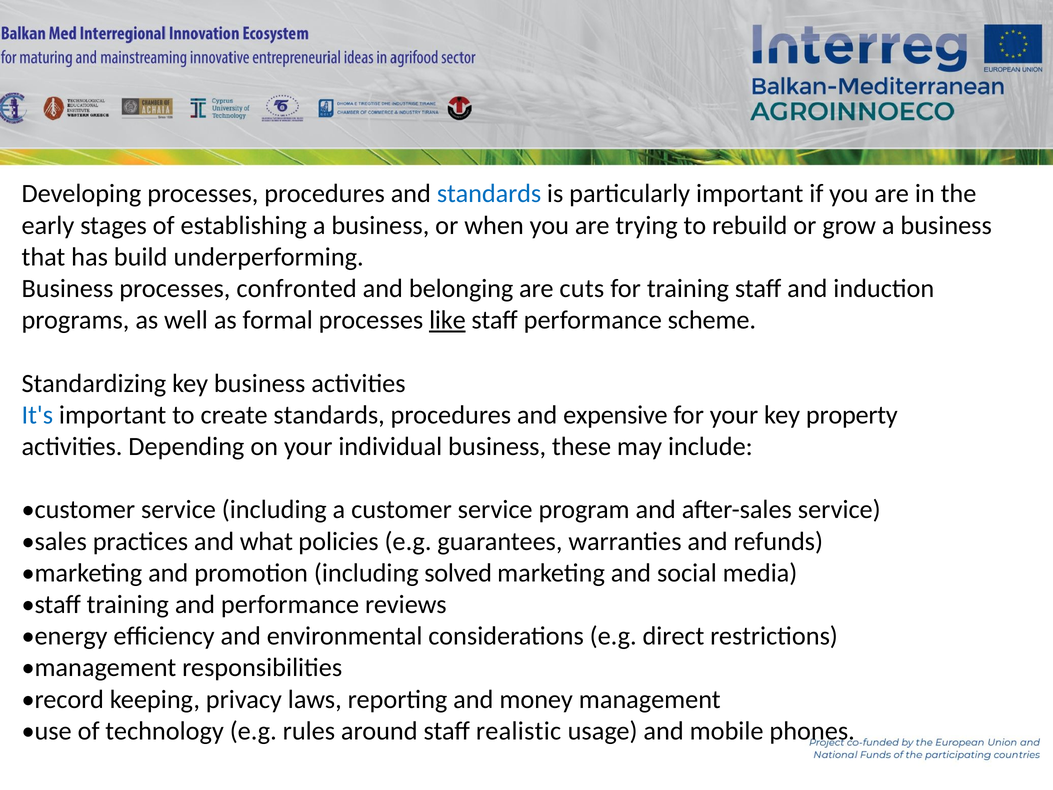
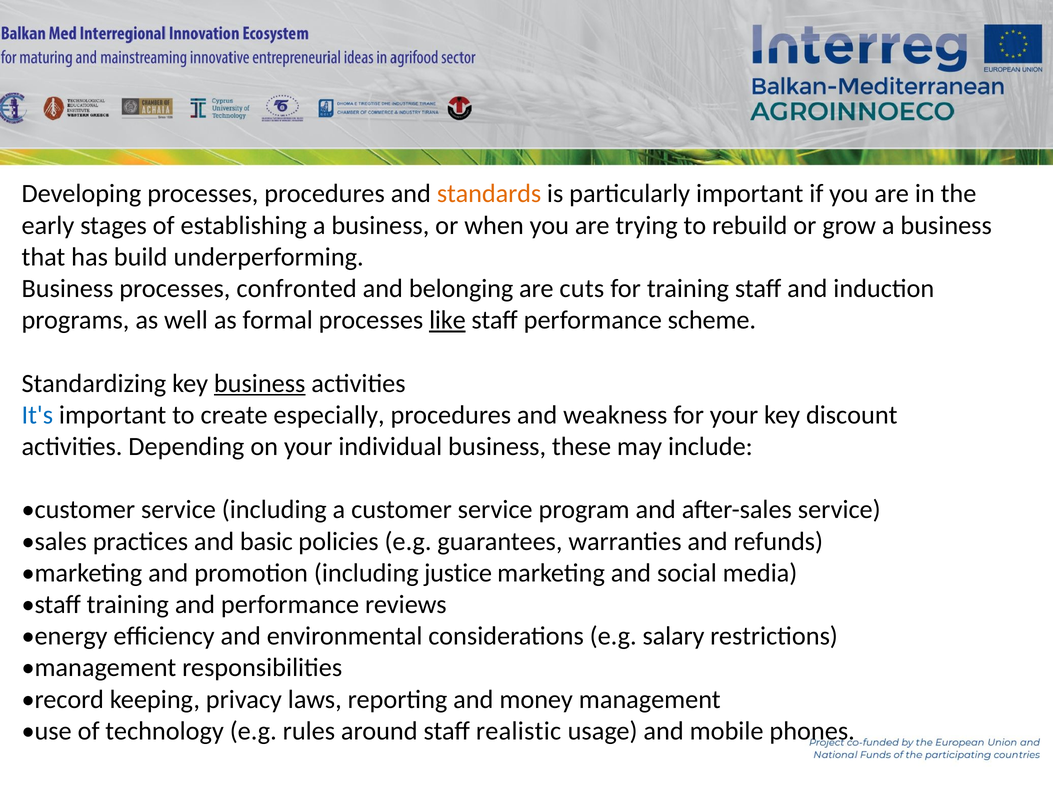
standards colour: blue -> orange (489, 194)
business underline: none -> present (260, 383)
create standards: standards -> especially (329, 415)
expensive: expensive -> weakness (615, 415)
property: property -> discount (852, 415)
what: what -> basic (266, 541)
solved: solved -> justice (458, 573)
direct: direct -> salary (673, 636)
